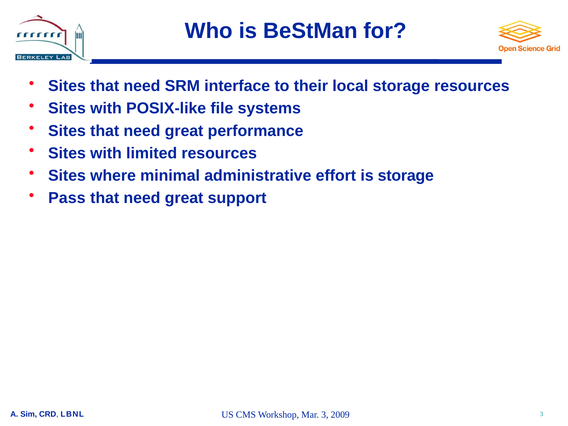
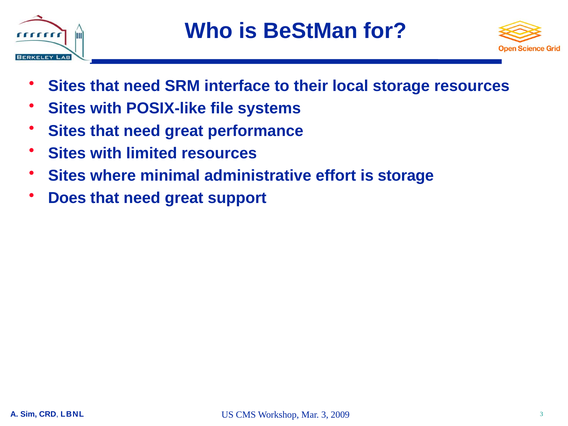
Pass: Pass -> Does (67, 198)
